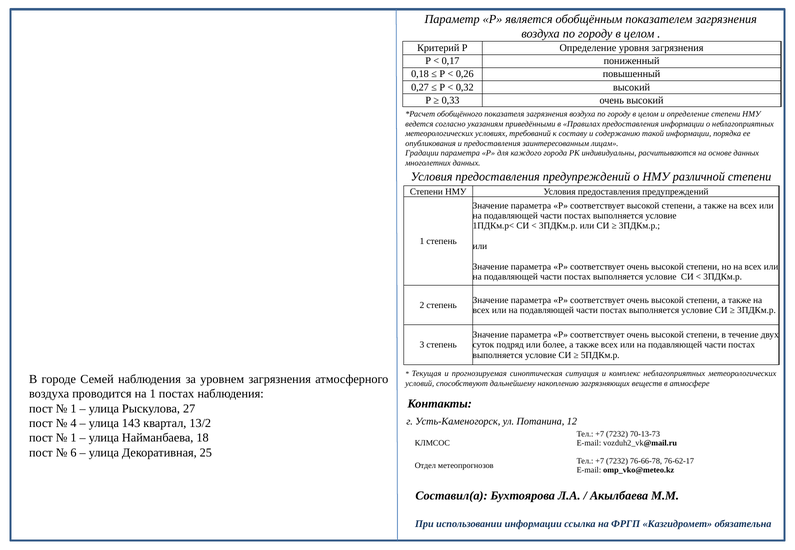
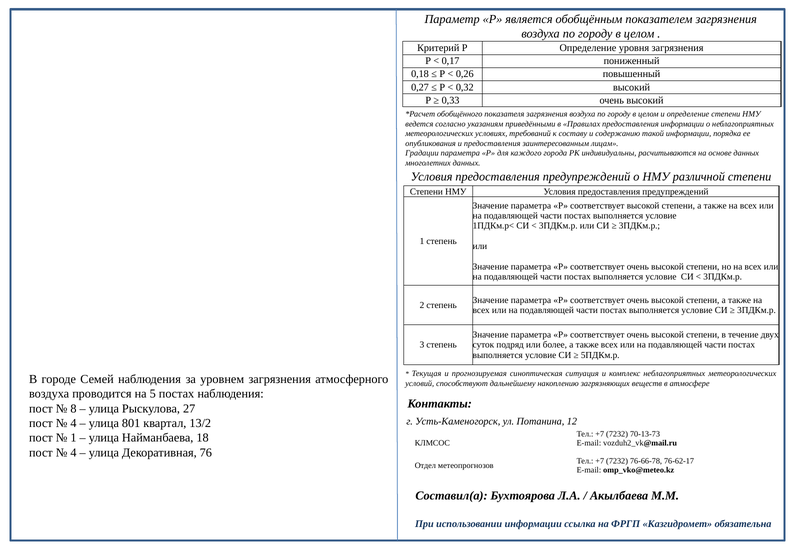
на 1: 1 -> 5 (153, 394)
1: 1 -> 8 (74, 409)
143: 143 -> 801 (131, 424)
6: 6 -> 4 (74, 453)
25: 25 -> 76 (206, 453)
